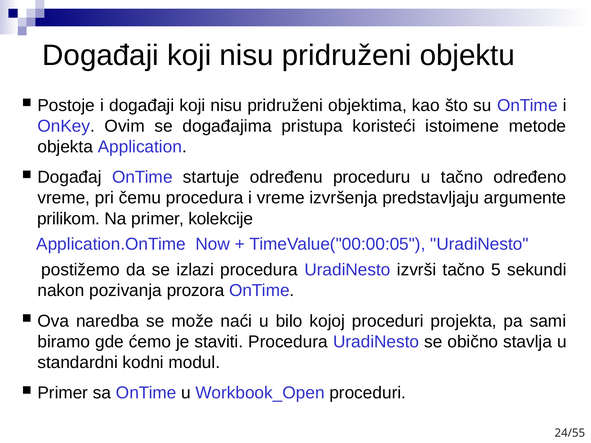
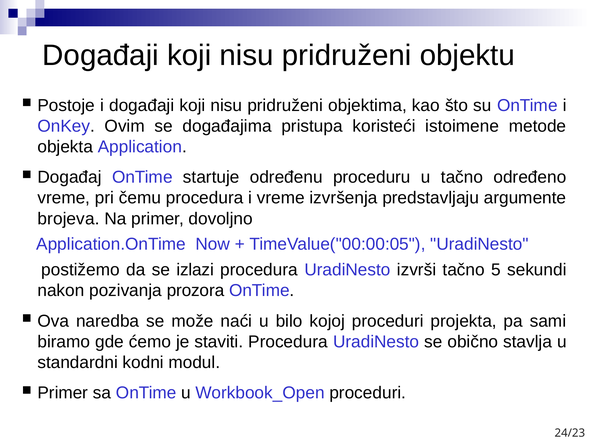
prilikom: prilikom -> brojeva (68, 219)
kolekcije: kolekcije -> dovoljno (221, 219)
24/55: 24/55 -> 24/23 (570, 433)
